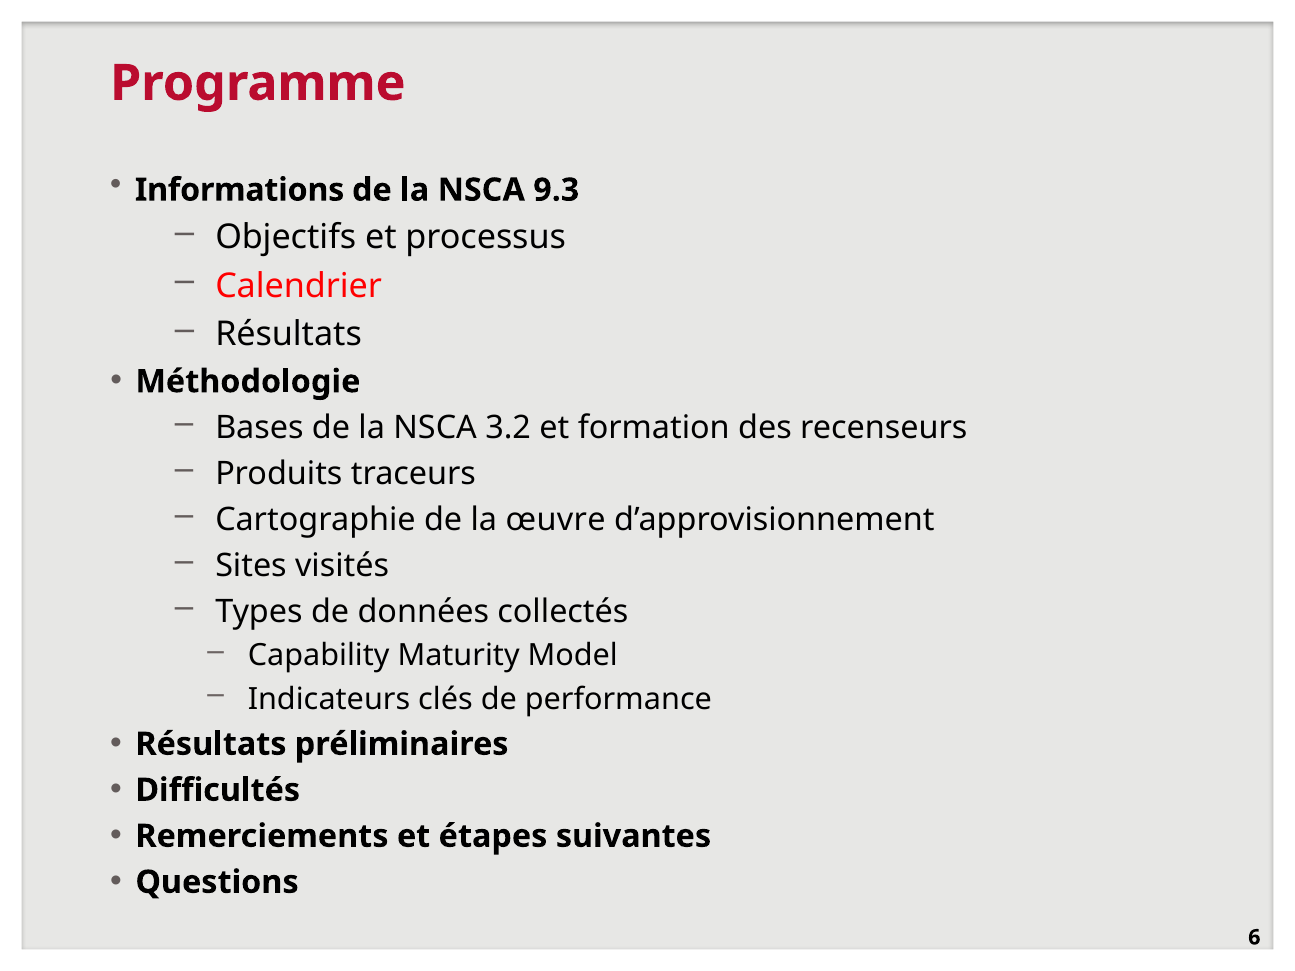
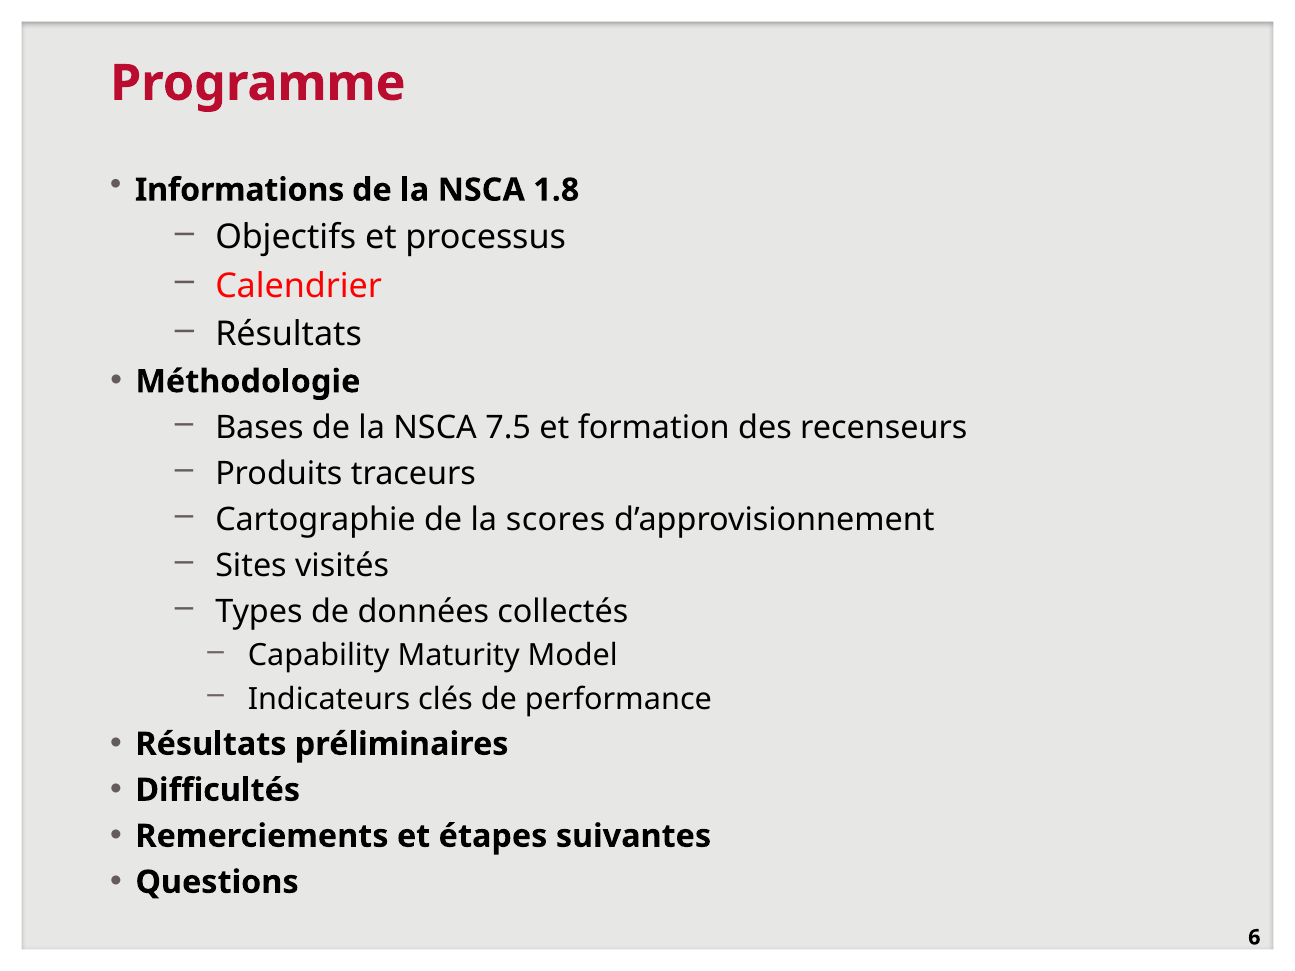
9.3: 9.3 -> 1.8 (556, 190)
3.2: 3.2 -> 7.5 (508, 428)
œuvre: œuvre -> scores (556, 520)
